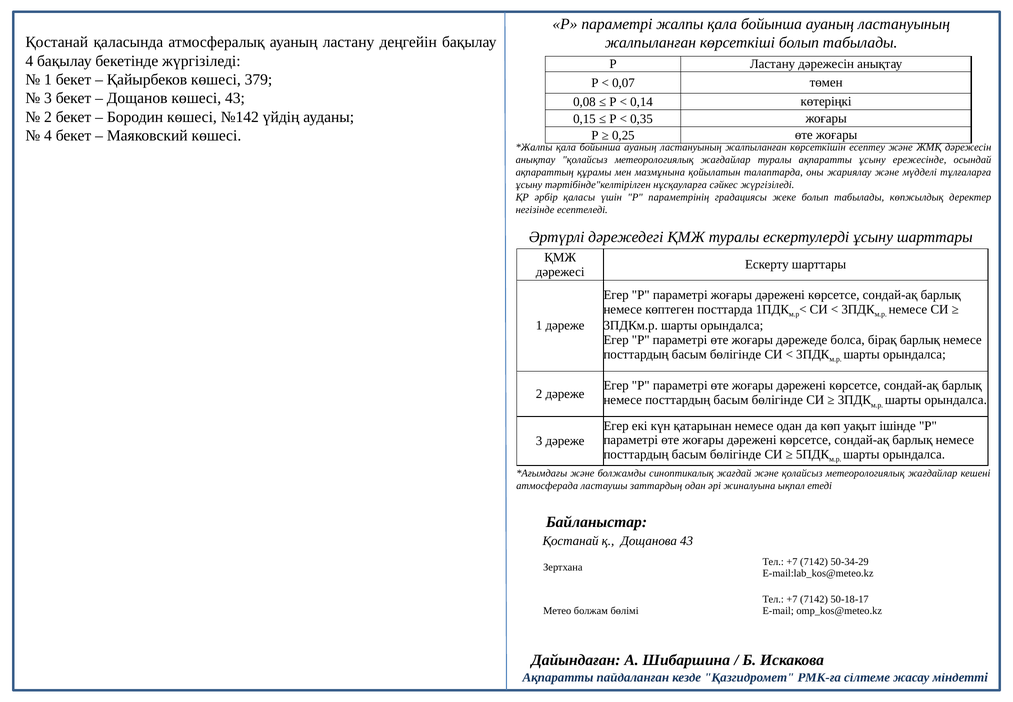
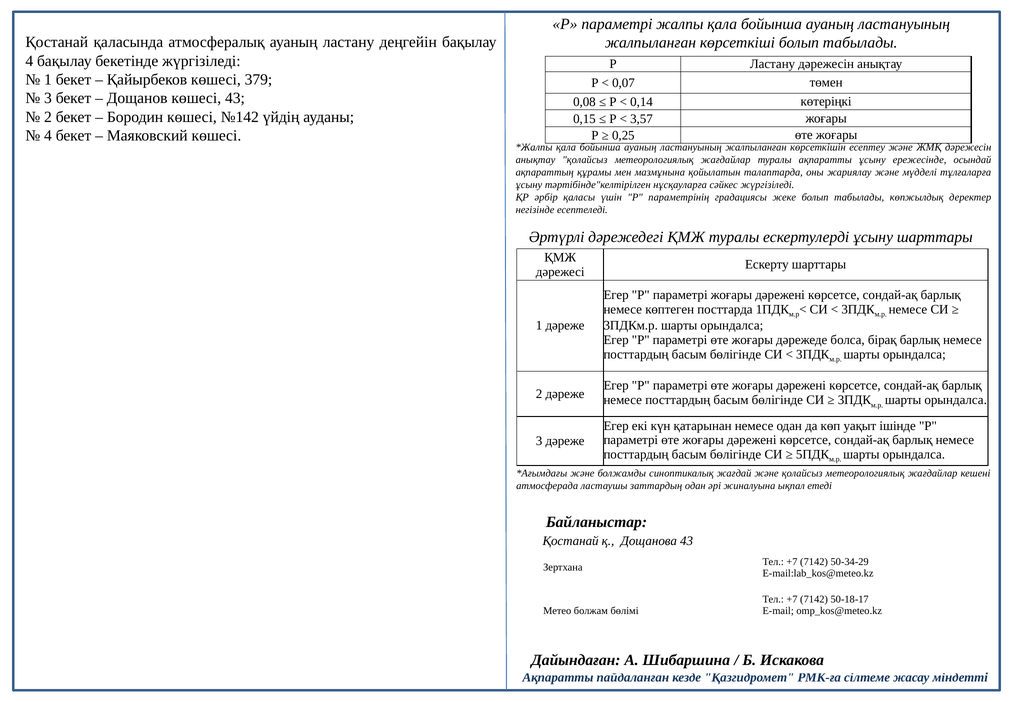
0,35: 0,35 -> 3,57 (641, 119)
